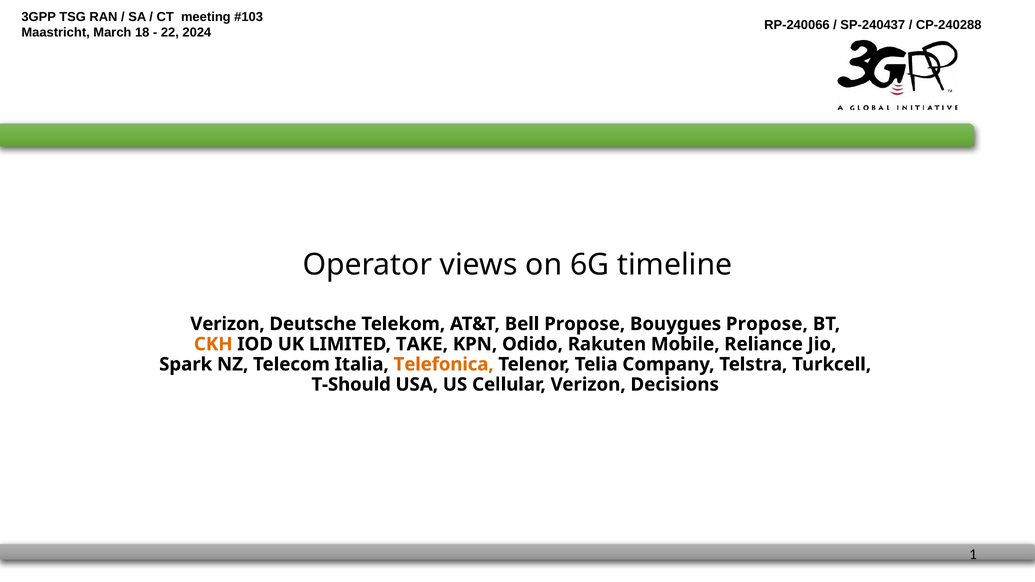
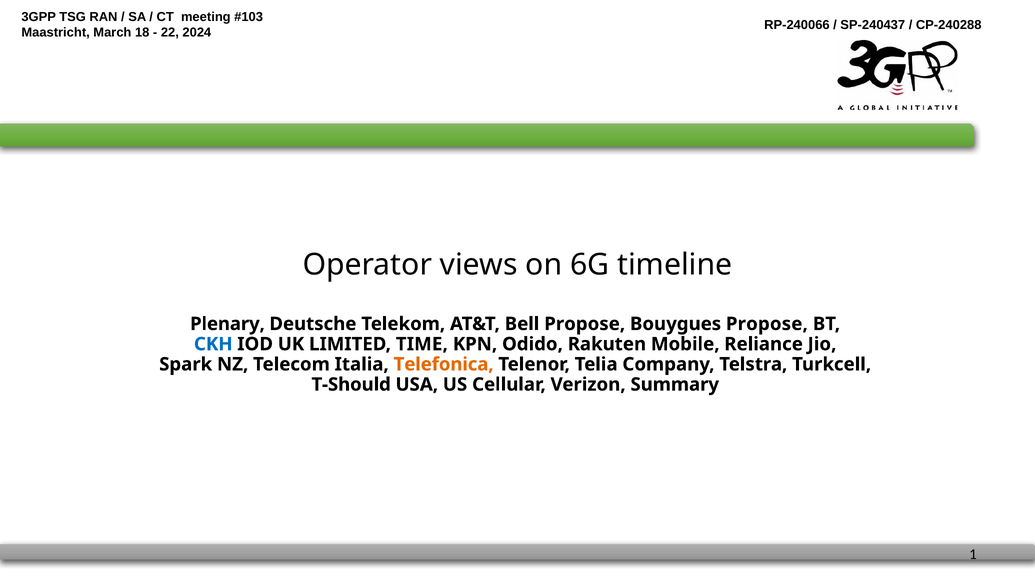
Verizon: Verizon -> Plenary (227, 324)
CKH colour: orange -> blue (213, 344)
TAKE: TAKE -> TIME (422, 344)
Decisions: Decisions -> Summary (675, 385)
